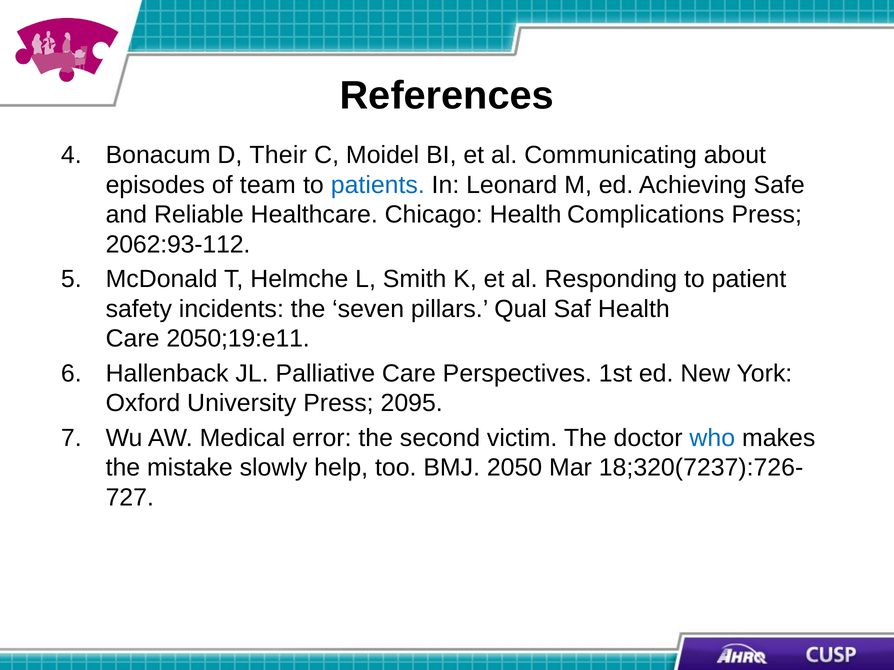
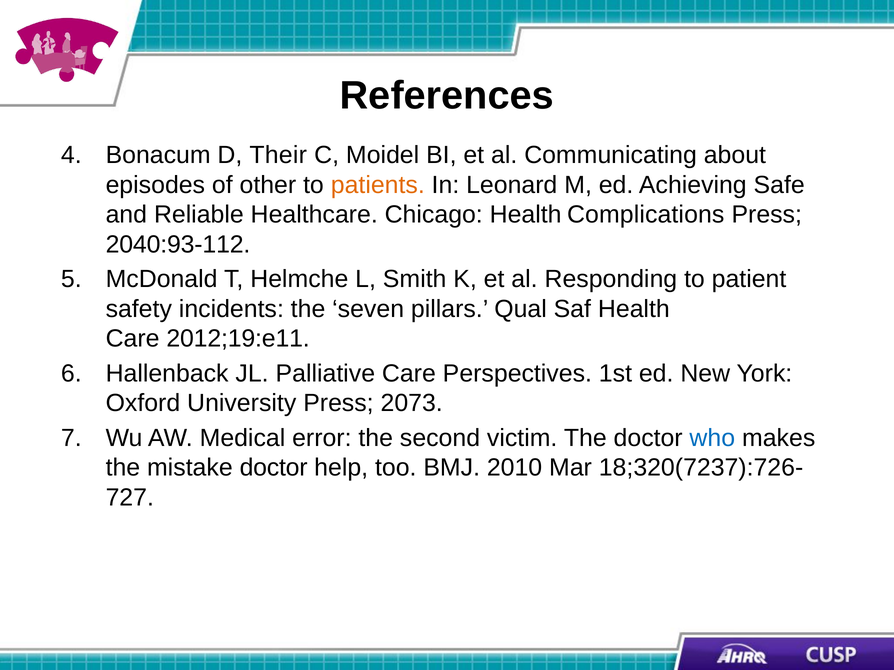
team: team -> other (268, 185)
patients colour: blue -> orange (378, 185)
2062:93-112: 2062:93-112 -> 2040:93-112 (178, 245)
2050;19:e11: 2050;19:e11 -> 2012;19:e11 (238, 339)
2095: 2095 -> 2073 (412, 404)
mistake slowly: slowly -> doctor (274, 468)
2050: 2050 -> 2010 (515, 468)
